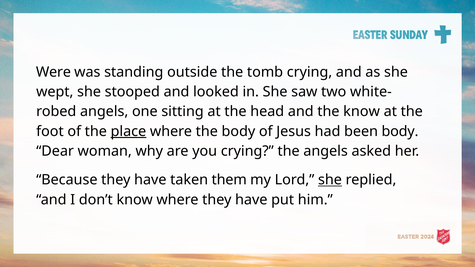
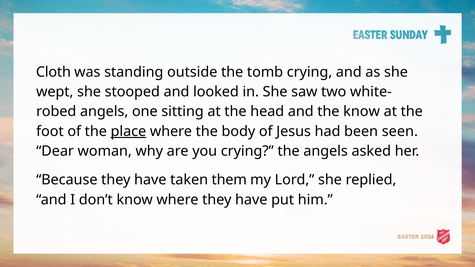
Were: Were -> Cloth (53, 72)
been body: body -> seen (400, 131)
she underline: present -> none (330, 180)
